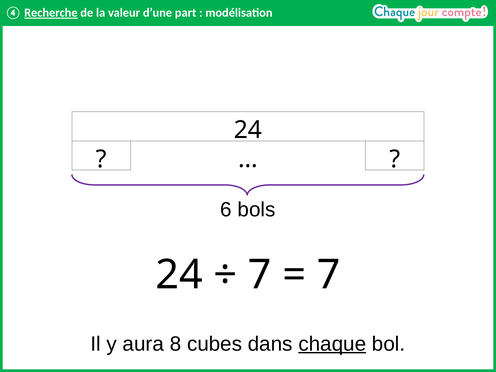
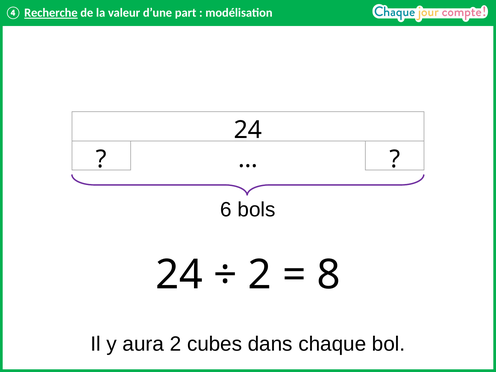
7: 7 -> 2 (260, 275)
7: 7 -> 8 (329, 275)
aura 8: 8 -> 2 (176, 344)
chaque underline: present -> none (332, 344)
